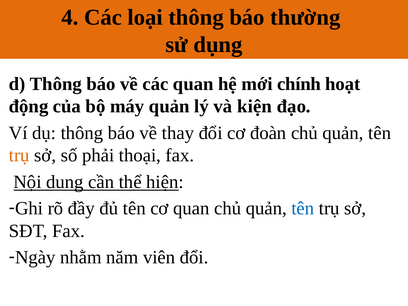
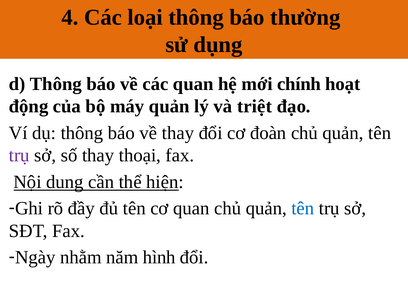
kiện: kiện -> triệt (255, 106)
trụ colour: orange -> purple (19, 155)
số phải: phải -> thay (98, 155)
viên: viên -> hình (159, 257)
